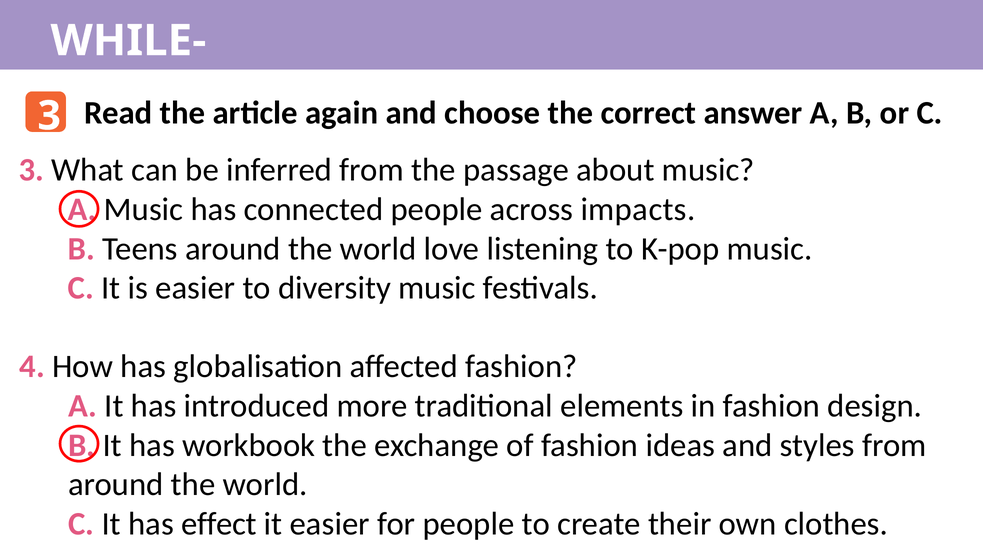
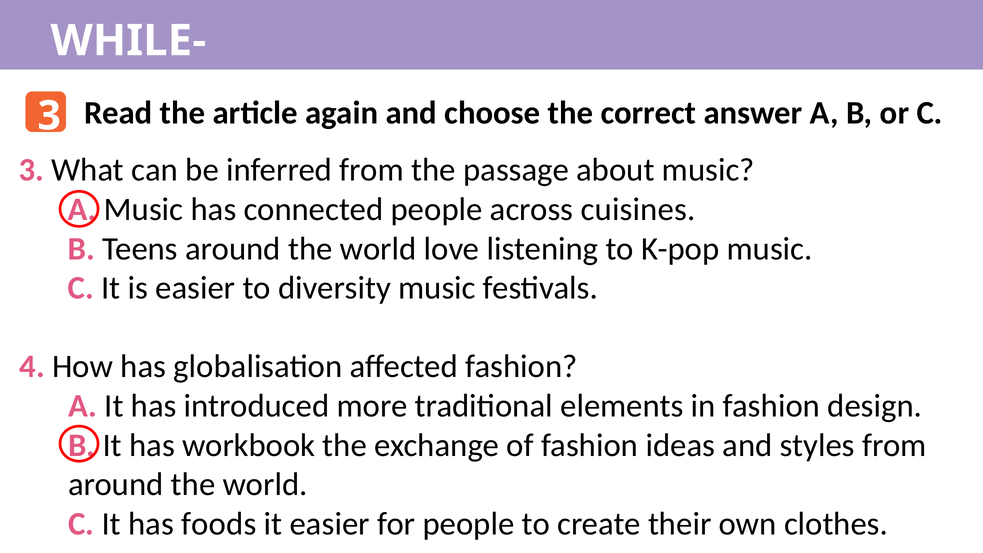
impacts: impacts -> cuisines (638, 209)
effect: effect -> foods (219, 524)
